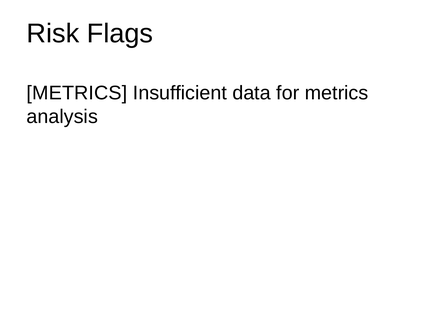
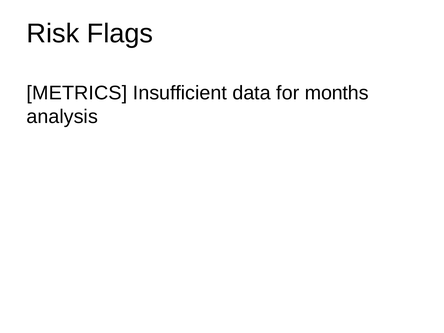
for metrics: metrics -> months (337, 93)
